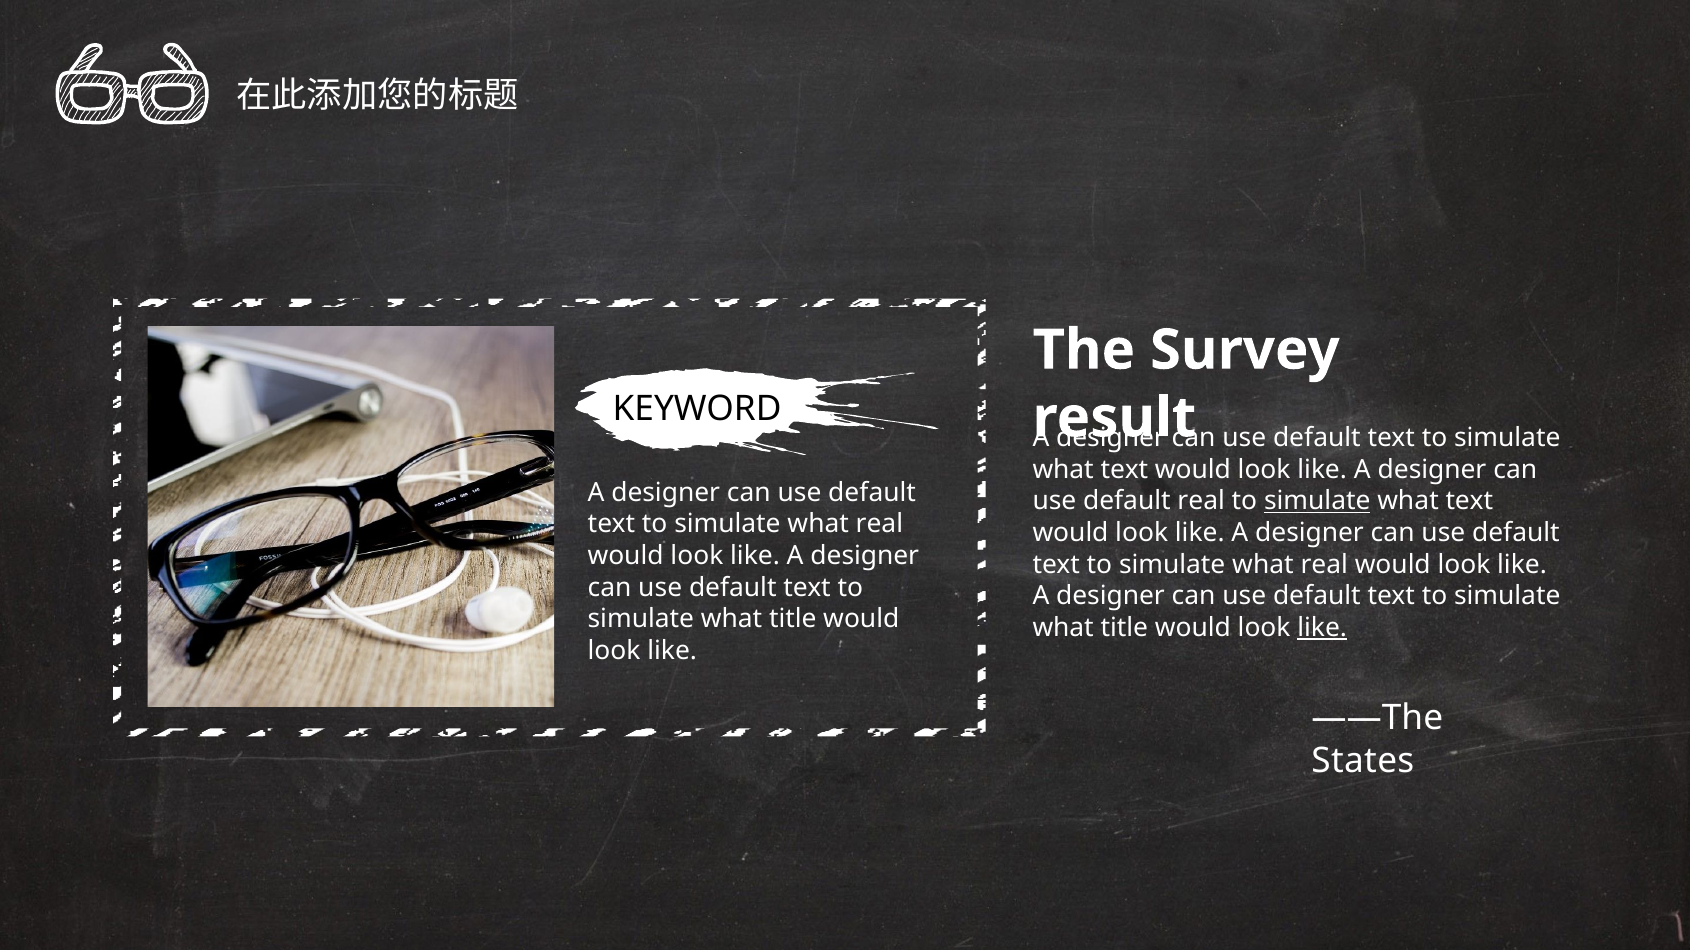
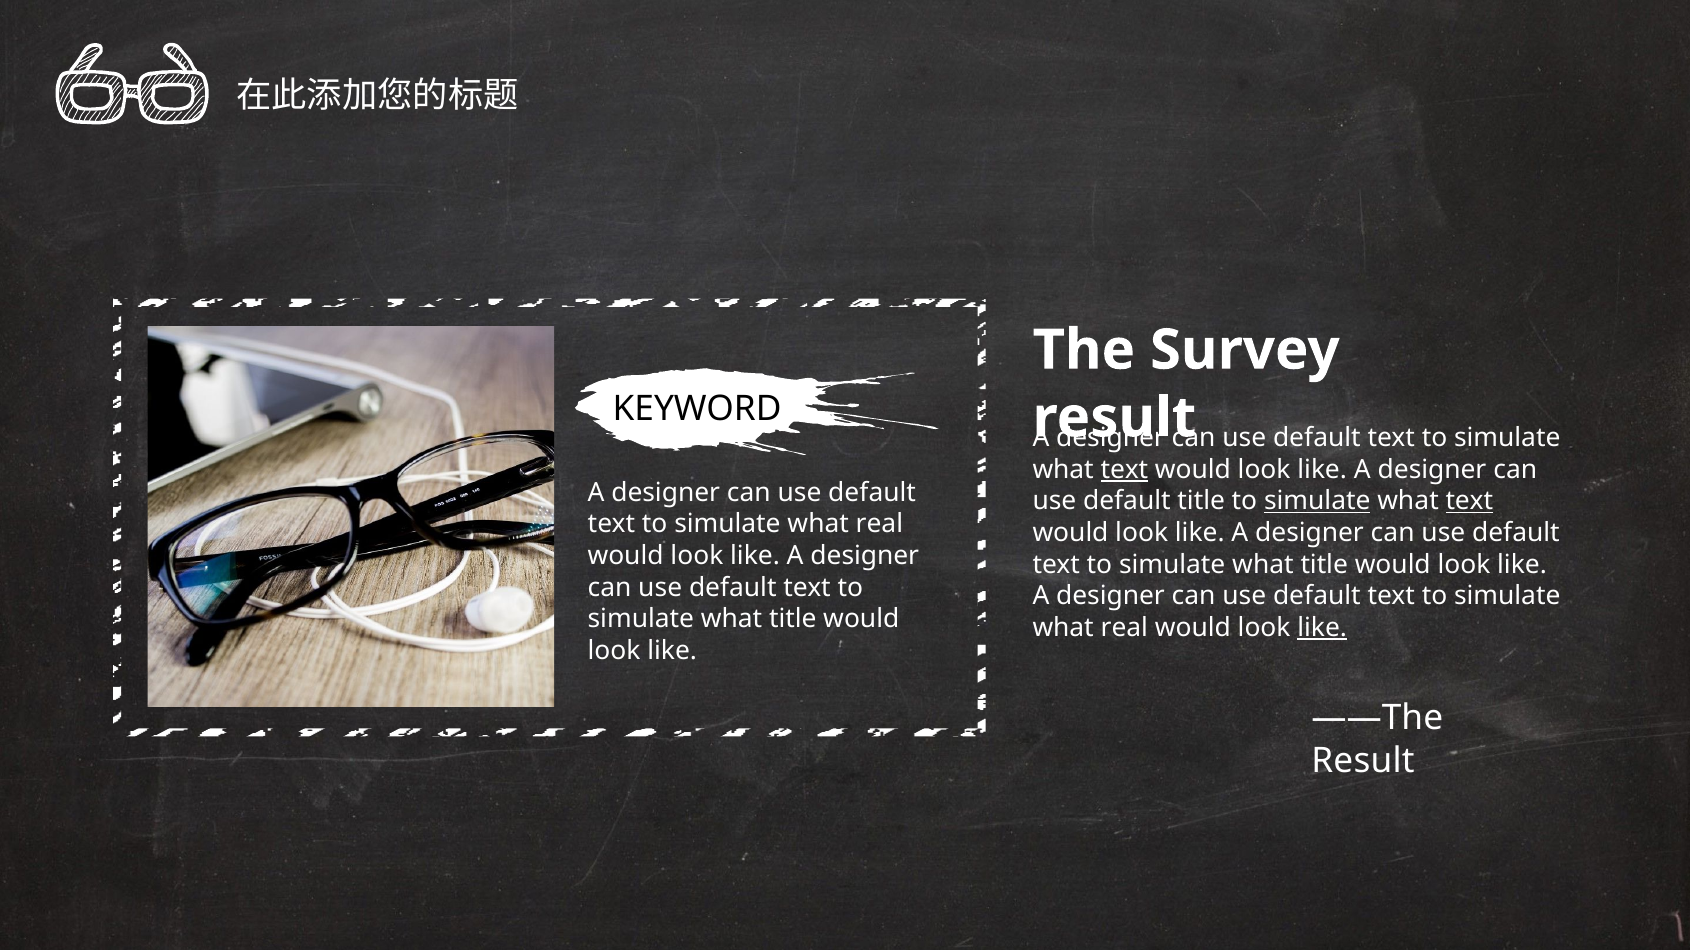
text underline: none -> present (1124, 470)
default real: real -> title (1201, 502)
text underline: none -> present (1469, 502)
real: real -> title (1324, 565)
title: title -> real (1124, 628)
States: States -> Result (1363, 761)
